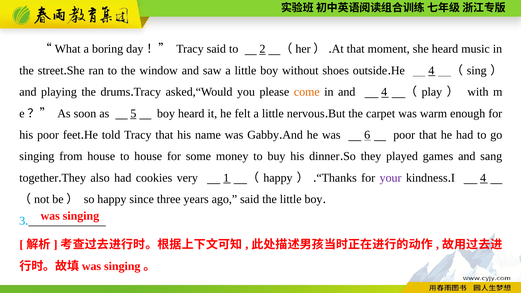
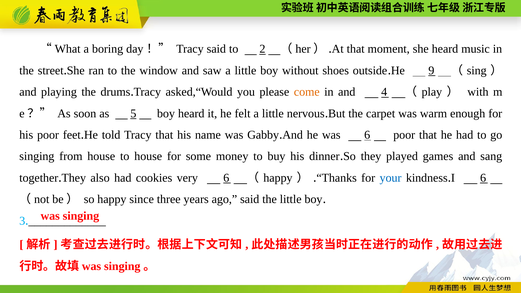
He 4: 4 -> 9 (431, 70)
very 1: 1 -> 6 (226, 178)
your colour: purple -> blue (391, 178)
4: 4 -> 6 (483, 178)
